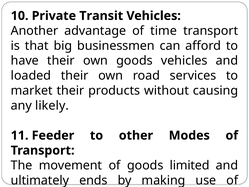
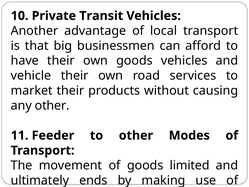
time: time -> local (164, 31)
loaded: loaded -> vehicle (31, 76)
any likely: likely -> other (52, 105)
